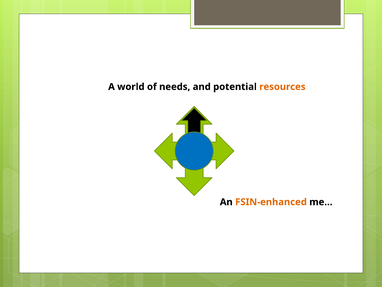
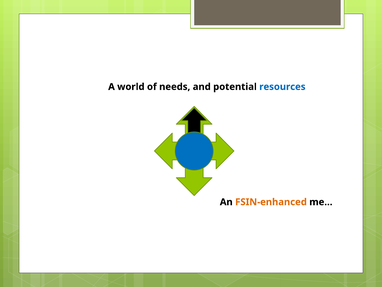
resources colour: orange -> blue (282, 87)
